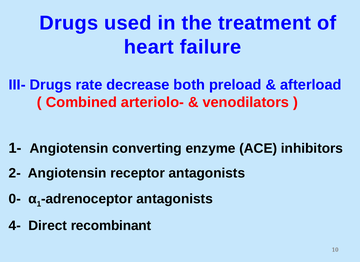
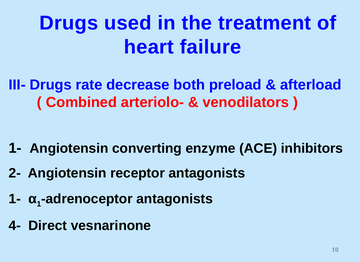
0-: 0- -> 1- (15, 199)
recombinant: recombinant -> vesnarinone (111, 225)
